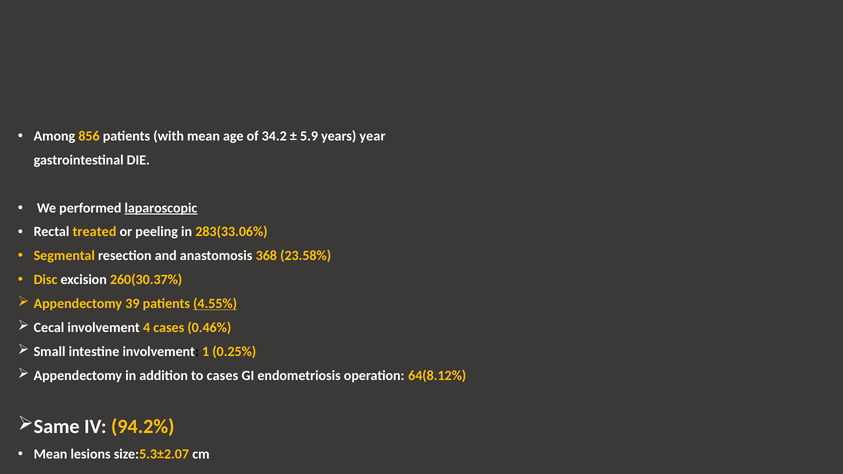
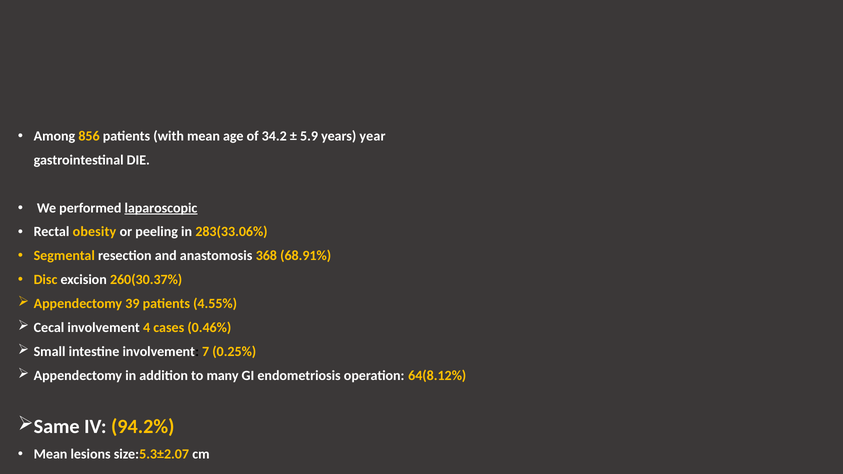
treated: treated -> obesity (94, 232)
23.58%: 23.58% -> 68.91% (306, 256)
4.55% underline: present -> none (215, 304)
1: 1 -> 7 (206, 352)
to cases: cases -> many (223, 376)
